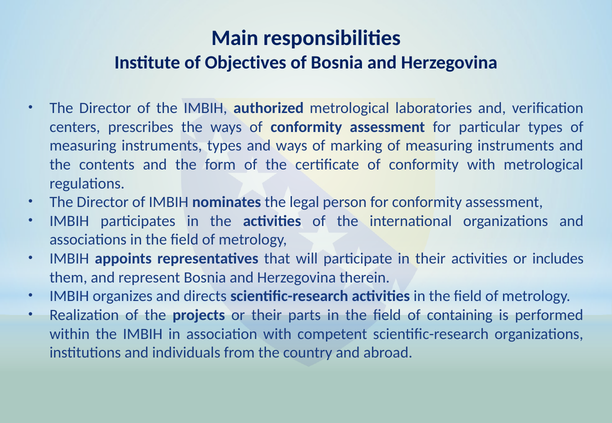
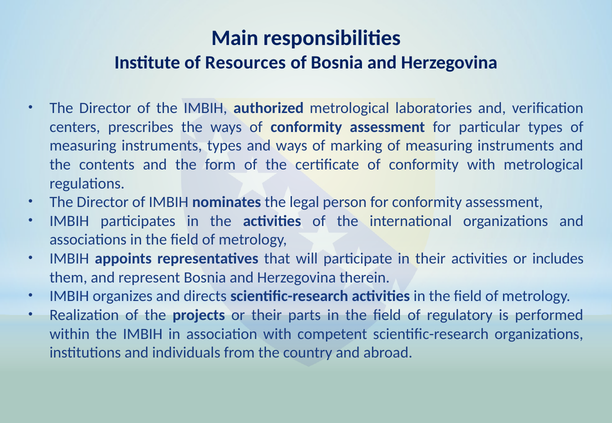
Objectives: Objectives -> Resources (245, 63)
containing: containing -> regulatory (460, 316)
